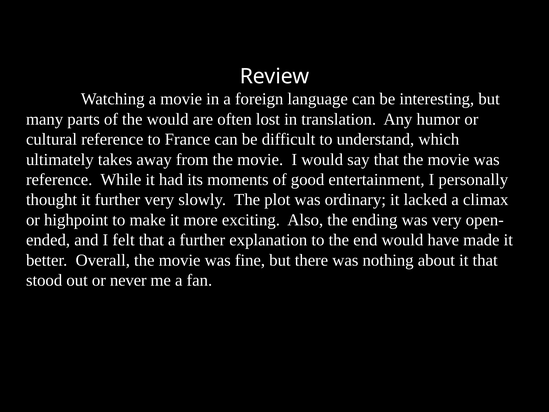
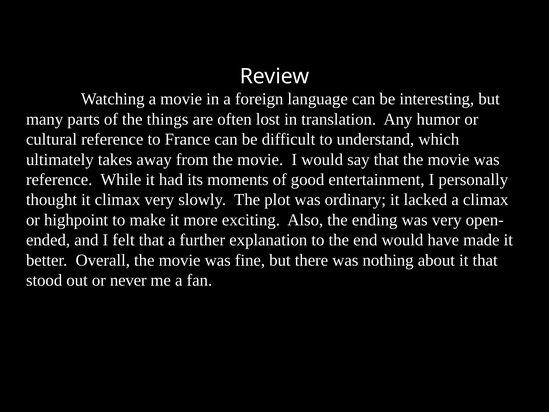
the would: would -> things (168, 119)
it further: further -> climax (117, 200)
